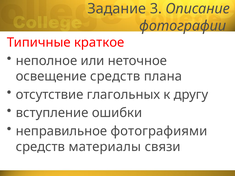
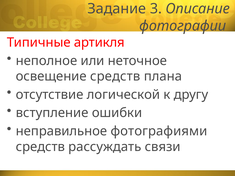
краткое: краткое -> артикля (99, 43)
глагольных: глагольных -> логической (123, 95)
материалы: материалы -> рассуждать (105, 147)
